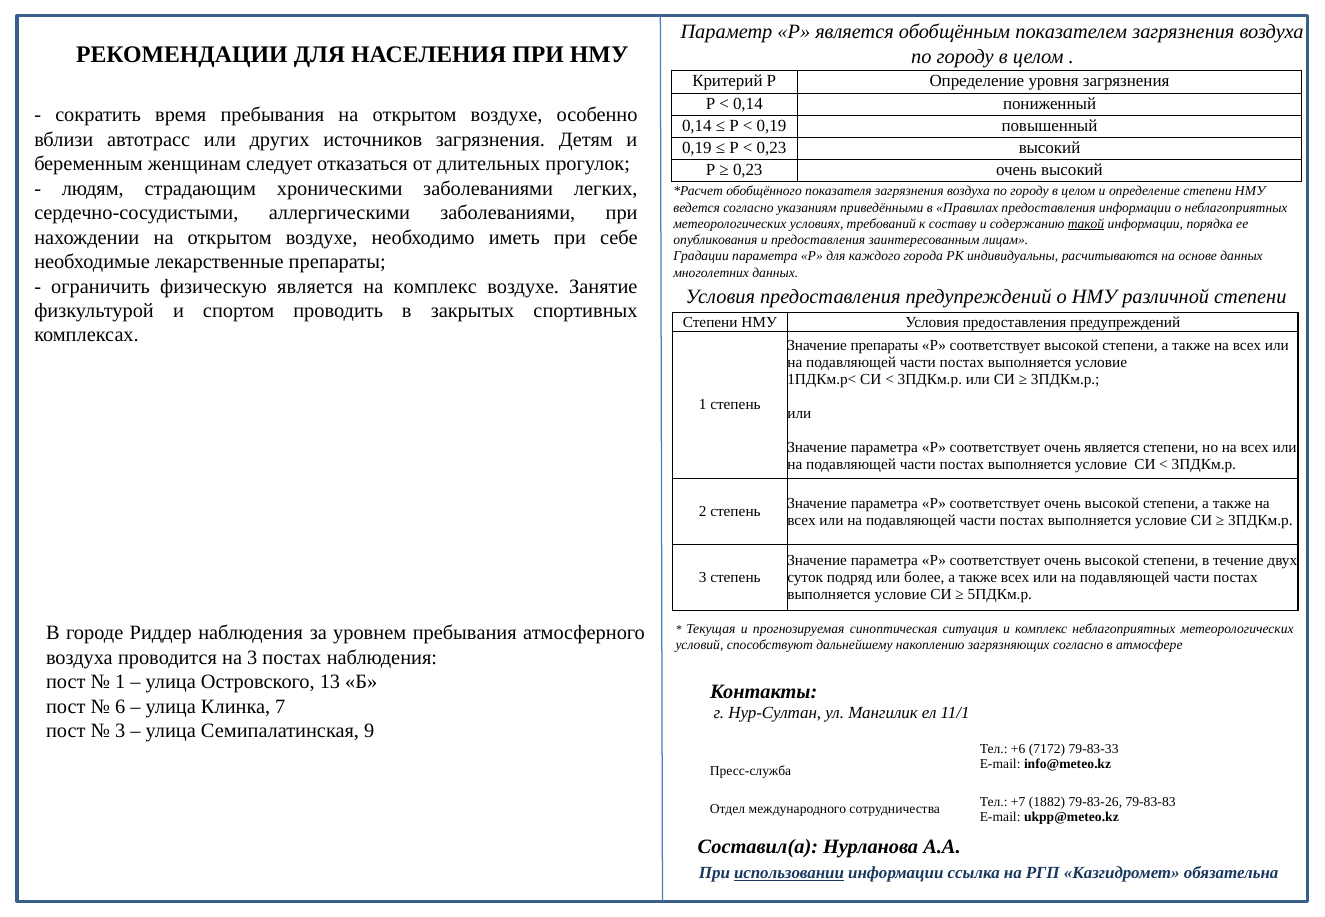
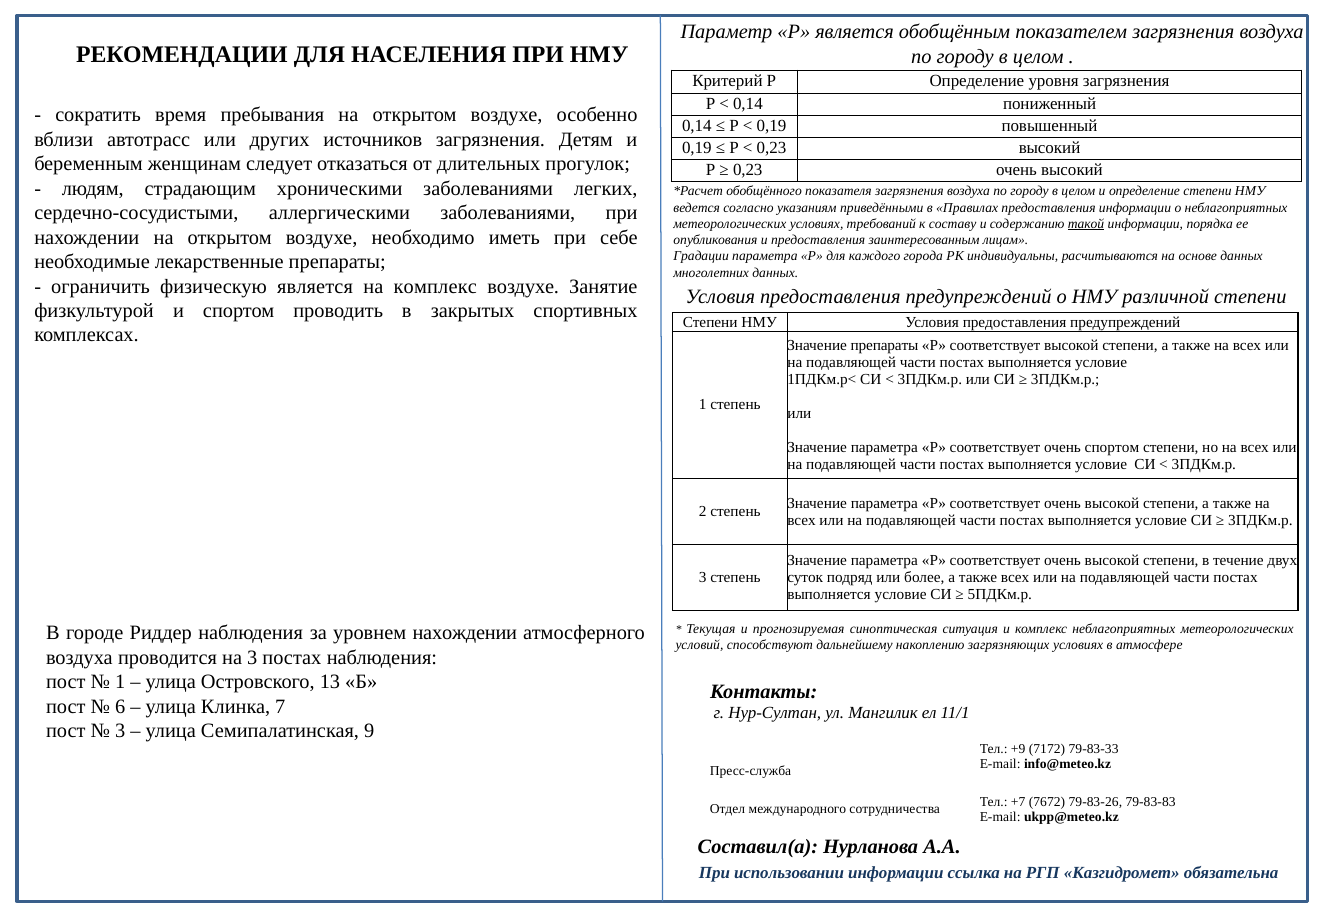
очень является: является -> спортом (1112, 447)
уровнем пребывания: пребывания -> нахождении (465, 633)
загрязняющих согласно: согласно -> условиях (1078, 645)
+6: +6 -> +9 (1018, 749)
1882: 1882 -> 7672 (1047, 802)
использовании underline: present -> none (789, 874)
